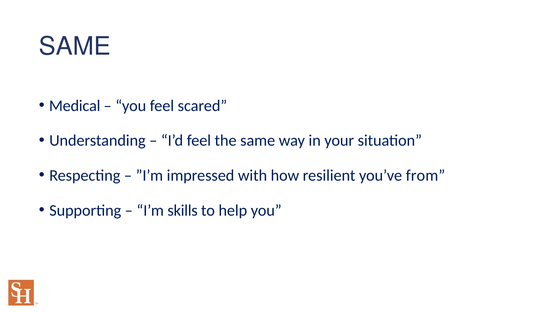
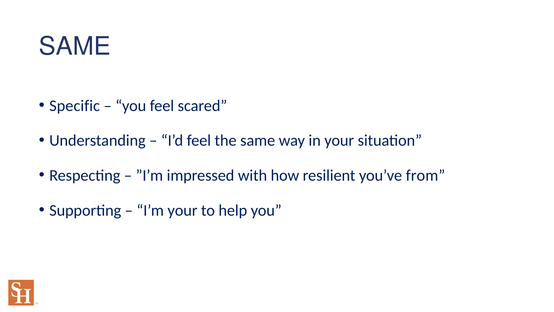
Medical: Medical -> Specific (75, 106)
I’m skills: skills -> your (182, 210)
